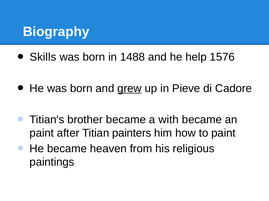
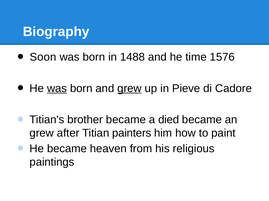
Skills: Skills -> Soon (43, 57)
help: help -> time (196, 57)
was underline: none -> present (57, 89)
with: with -> died (169, 120)
paint: paint -> grew (42, 134)
